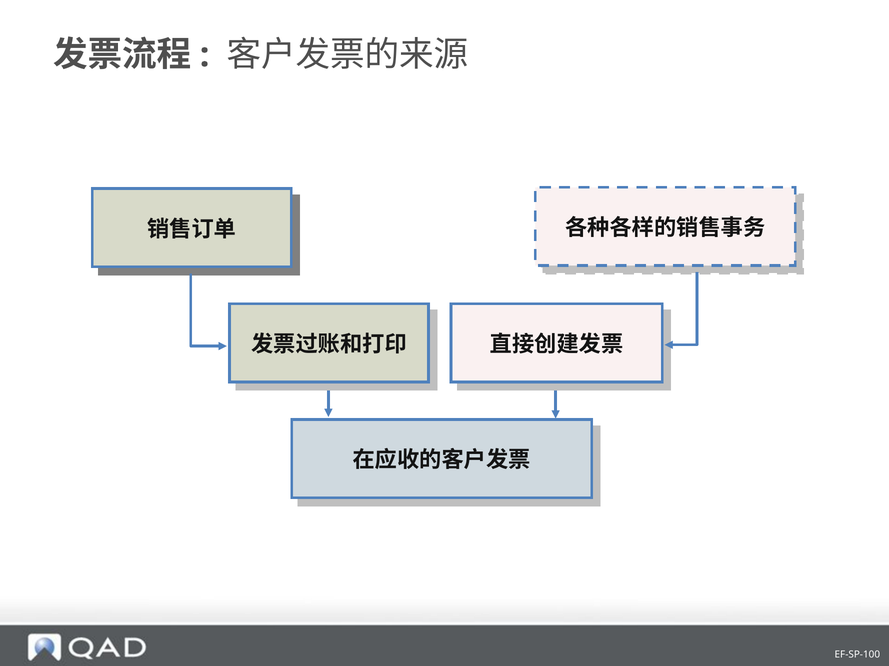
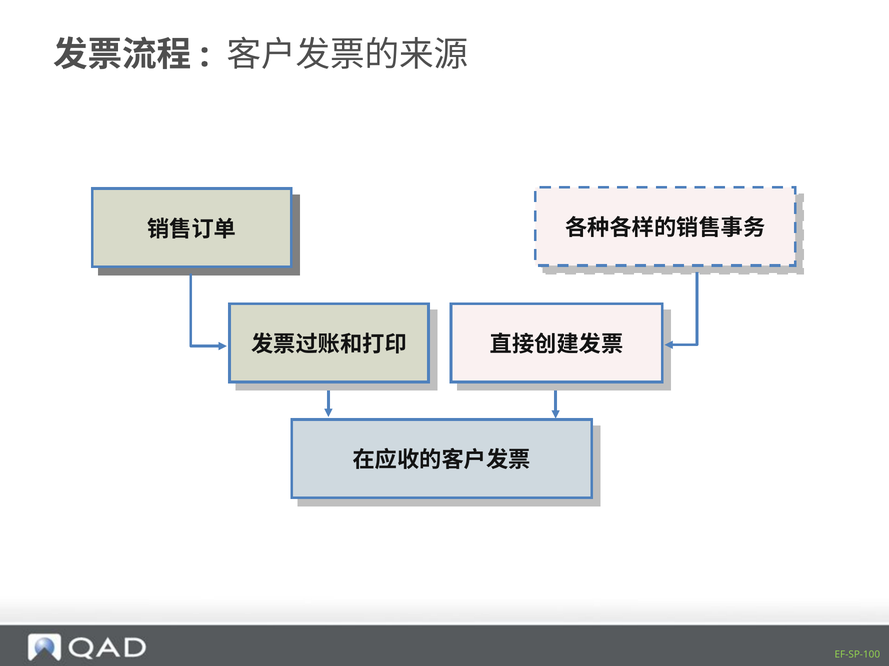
EF-SP-100 colour: white -> light green (857, 655)
